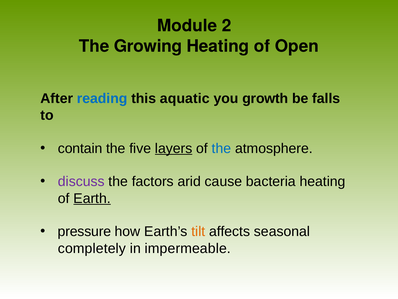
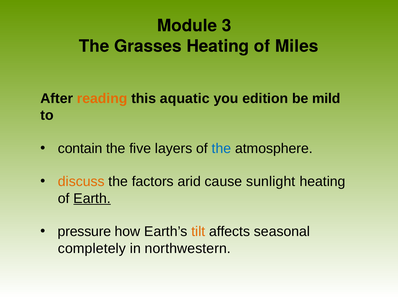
2: 2 -> 3 (227, 26)
Growing: Growing -> Grasses (148, 46)
Open: Open -> Miles (297, 46)
reading colour: blue -> orange (102, 98)
growth: growth -> edition (265, 98)
falls: falls -> mild (326, 98)
layers underline: present -> none (174, 148)
discuss colour: purple -> orange (81, 181)
bacteria: bacteria -> sunlight (271, 181)
impermeable: impermeable -> northwestern (188, 248)
